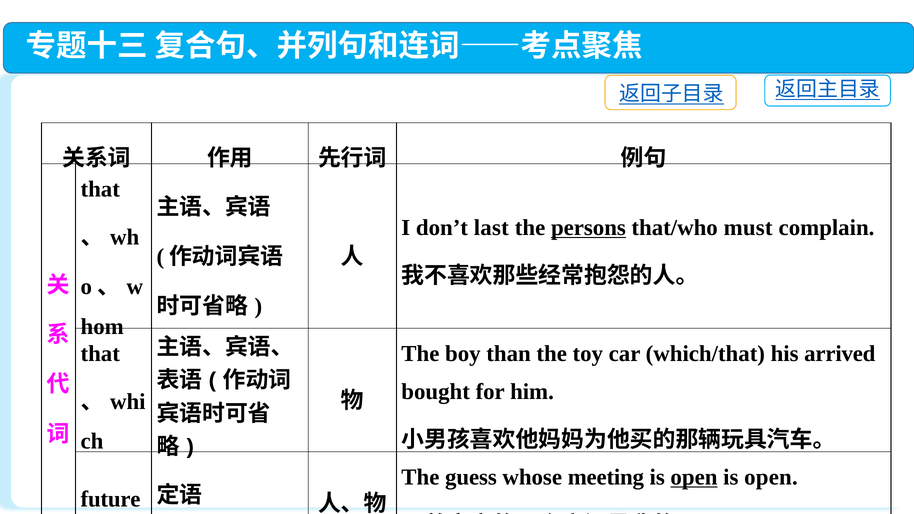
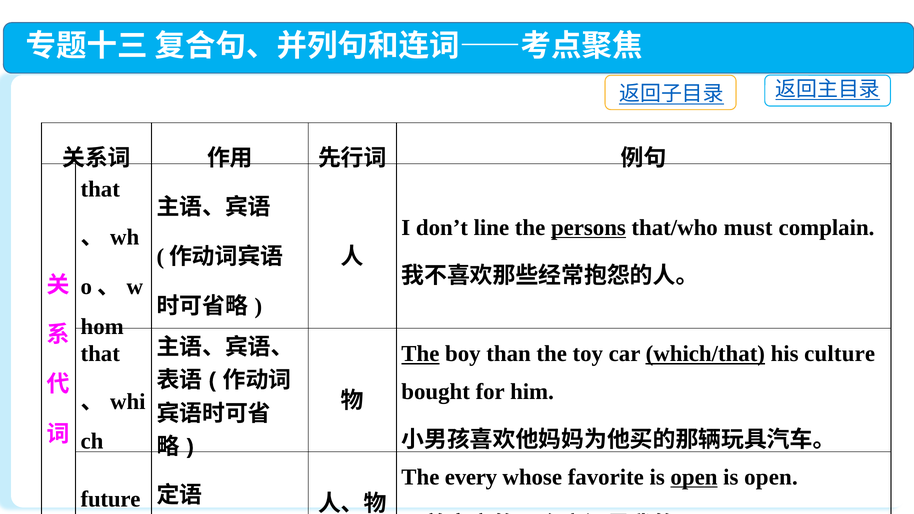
last: last -> line (491, 228)
The underline: none -> present (420, 354)
which/that underline: none -> present (705, 354)
arrived: arrived -> culture (840, 354)
guess: guess -> every (471, 477)
meeting: meeting -> favorite (606, 477)
